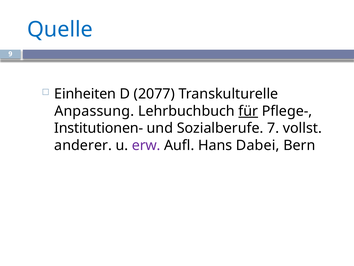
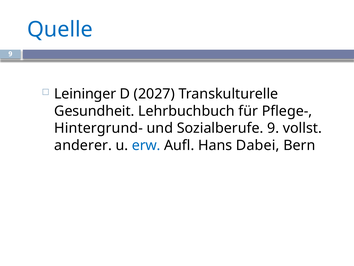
Einheiten: Einheiten -> Leininger (85, 94)
2077: 2077 -> 2027 (154, 94)
Anpassung: Anpassung -> Gesundheit (94, 111)
für underline: present -> none (248, 111)
Institutionen-: Institutionen- -> Hintergrund- (99, 128)
Sozialberufe 7: 7 -> 9 (273, 128)
erw colour: purple -> blue (146, 145)
